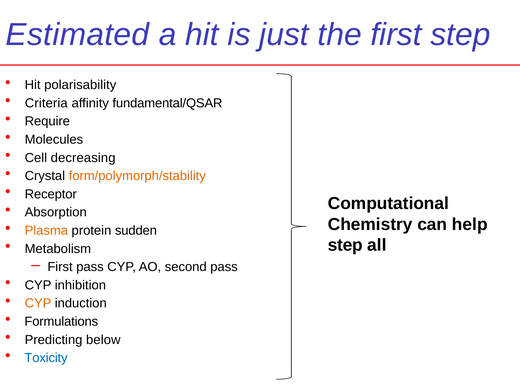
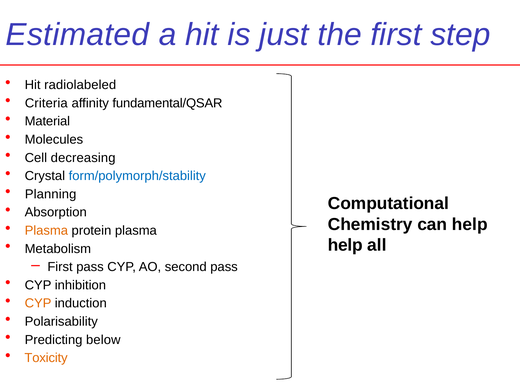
polarisability: polarisability -> radiolabeled (80, 85)
Require: Require -> Material (47, 121)
form/polymorph/stability colour: orange -> blue (137, 176)
Receptor: Receptor -> Planning (51, 194)
protein sudden: sudden -> plasma (136, 231)
step: step -> help (345, 245)
Formulations: Formulations -> Polarisability (61, 322)
Toxicity colour: blue -> orange (46, 358)
